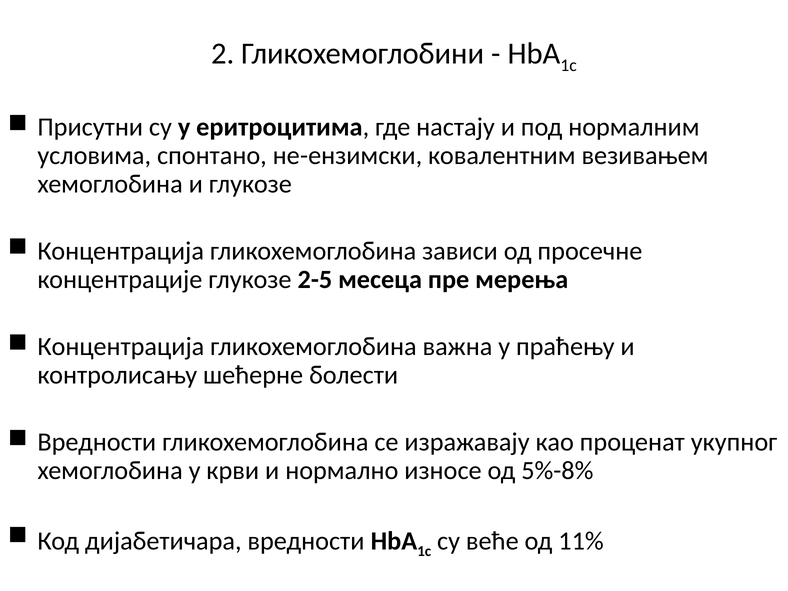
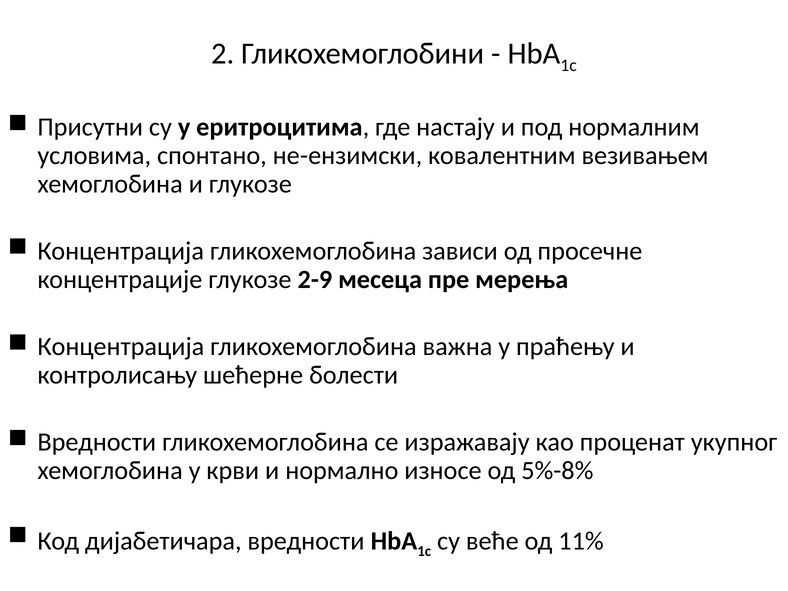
2-5: 2-5 -> 2-9 (315, 280)
